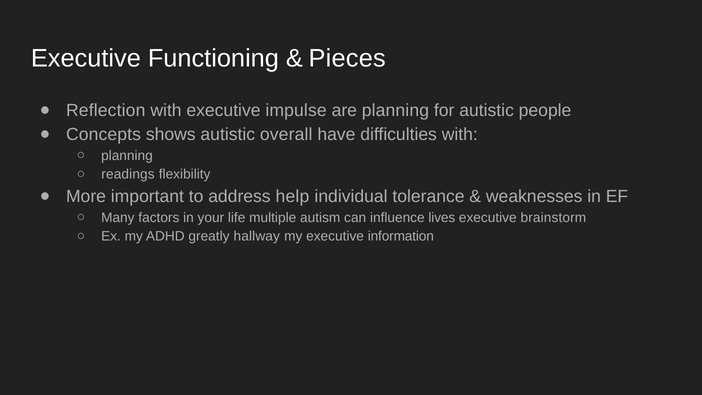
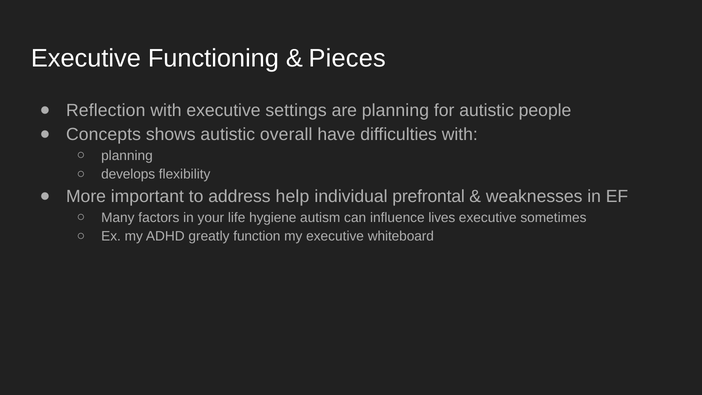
impulse: impulse -> settings (296, 110)
readings: readings -> develops (128, 174)
tolerance: tolerance -> prefrontal (429, 197)
multiple: multiple -> hygiene (273, 218)
brainstorm: brainstorm -> sometimes (553, 218)
hallway: hallway -> function (257, 236)
information: information -> whiteboard (401, 236)
